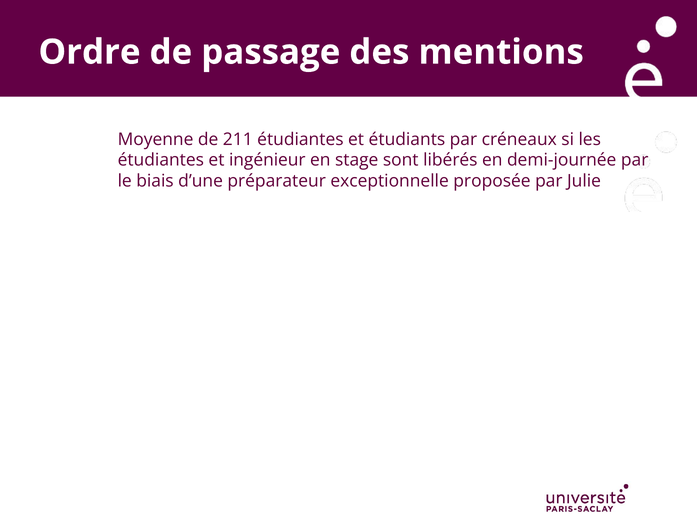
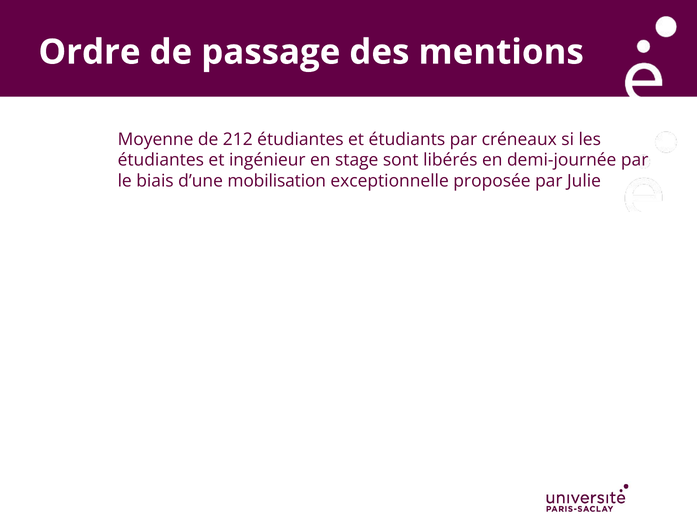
211: 211 -> 212 (238, 139)
préparateur: préparateur -> mobilisation (277, 181)
